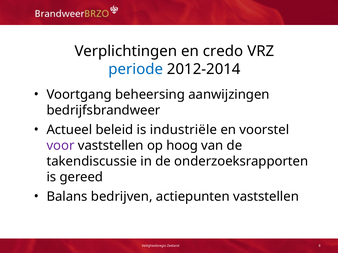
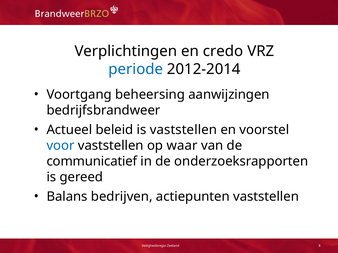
is industriële: industriële -> vaststellen (183, 130)
voor colour: purple -> blue (60, 146)
hoog: hoog -> waar (182, 146)
takendiscussie: takendiscussie -> communicatief (92, 162)
